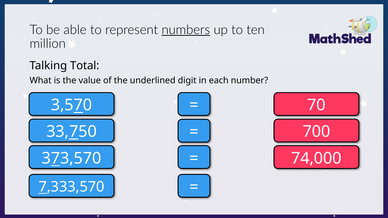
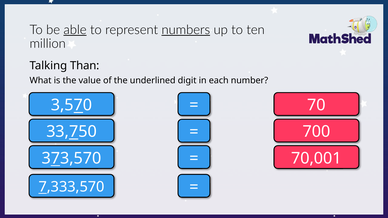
able underline: none -> present (75, 30)
Total: Total -> Than (85, 66)
74,000: 74,000 -> 70,001 (316, 158)
